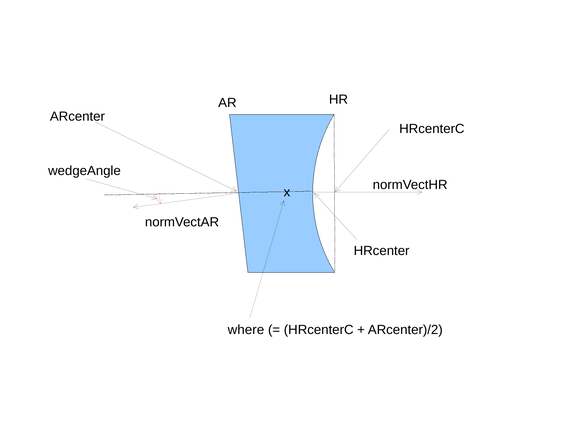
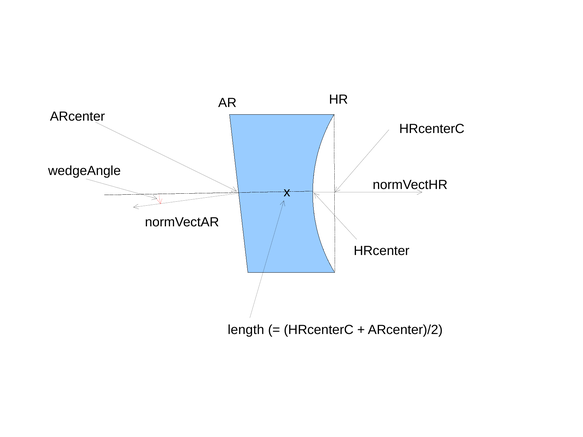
where: where -> length (246, 330)
